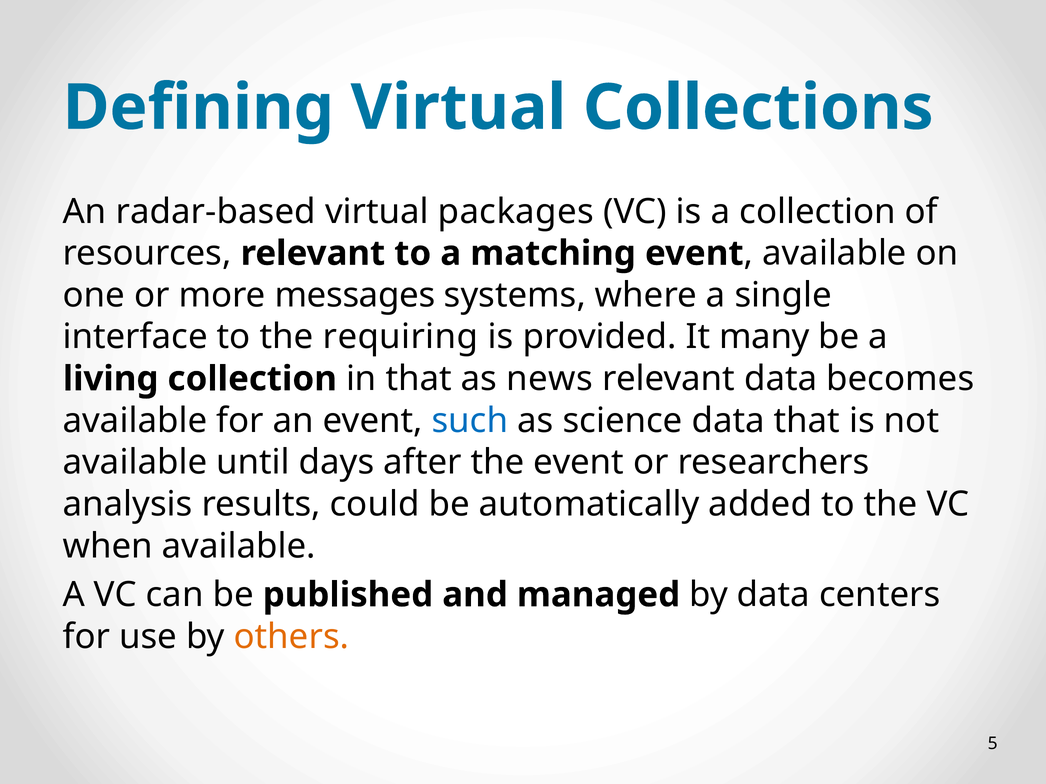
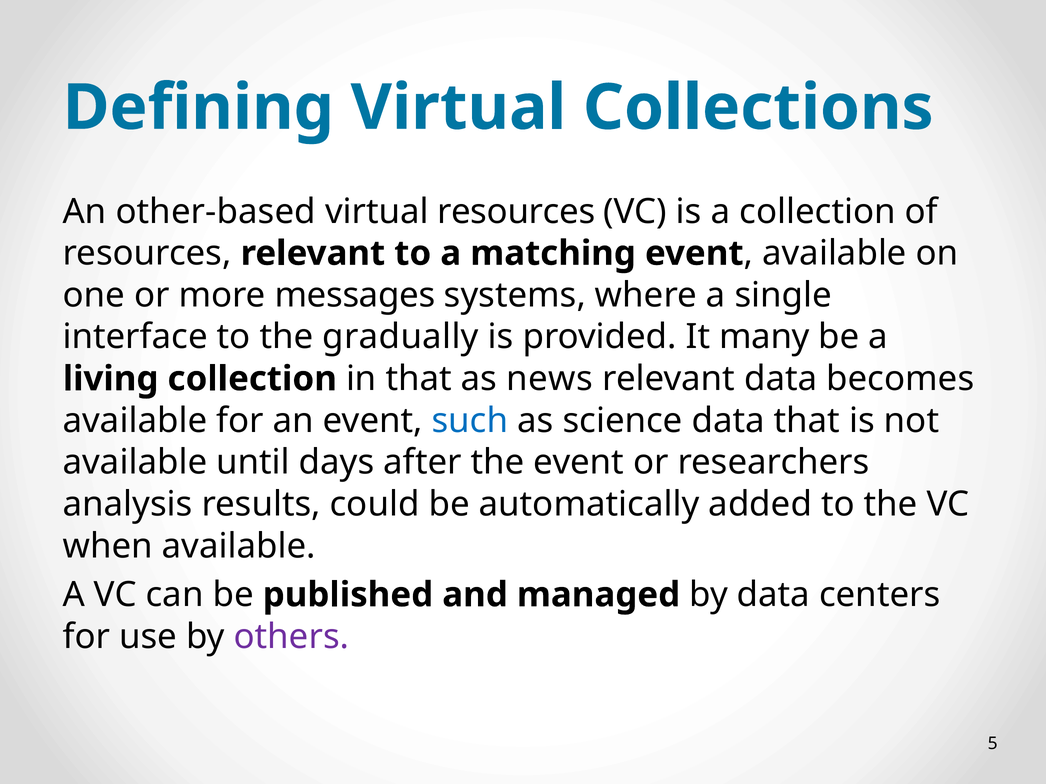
radar-based: radar-based -> other-based (216, 212)
virtual packages: packages -> resources (516, 212)
requiring: requiring -> gradually (401, 337)
others colour: orange -> purple (291, 637)
